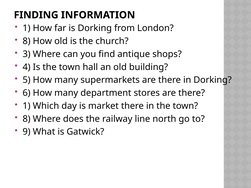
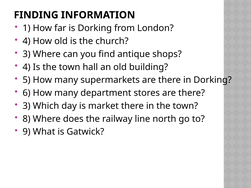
8: 8 -> 4 (27, 41)
1: 1 -> 3 (27, 106)
